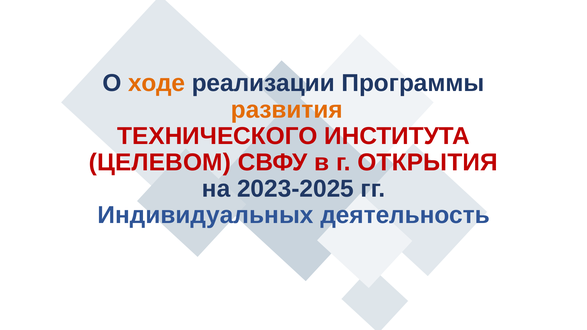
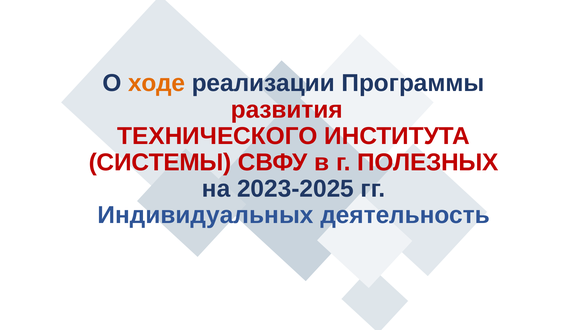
развития colour: orange -> red (287, 110)
ЦЕЛЕВОМ: ЦЕЛЕВОМ -> СИСТЕМЫ (160, 162)
ОТКРЫТИЯ: ОТКРЫТИЯ -> ПОЛЕЗНЫХ (428, 162)
